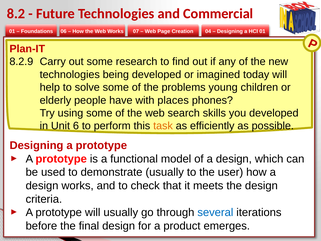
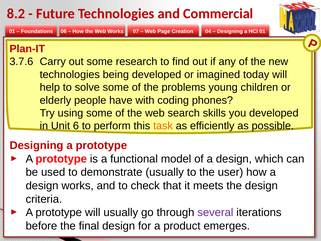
8.2.9: 8.2.9 -> 3.7.6 (21, 62)
places: places -> coding (173, 100)
several colour: blue -> purple (215, 212)
